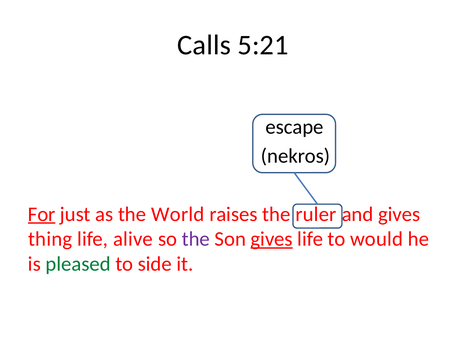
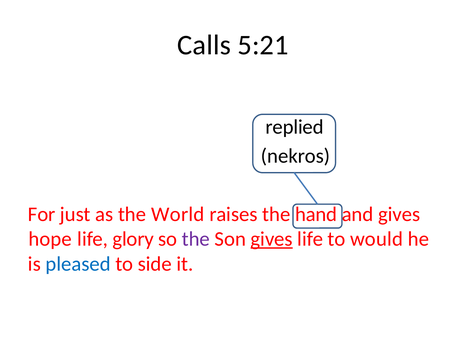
escape: escape -> replied (295, 127)
For underline: present -> none (42, 214)
ruler: ruler -> hand (316, 214)
thing: thing -> hope (50, 239)
alive: alive -> glory (133, 239)
pleased colour: green -> blue (78, 264)
